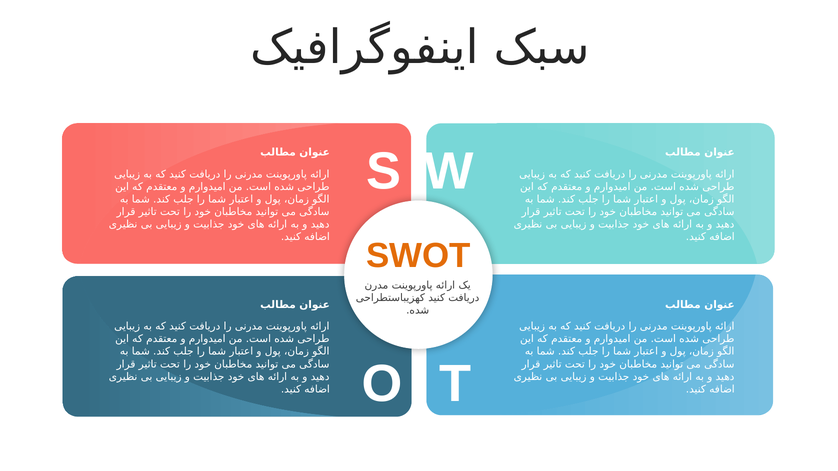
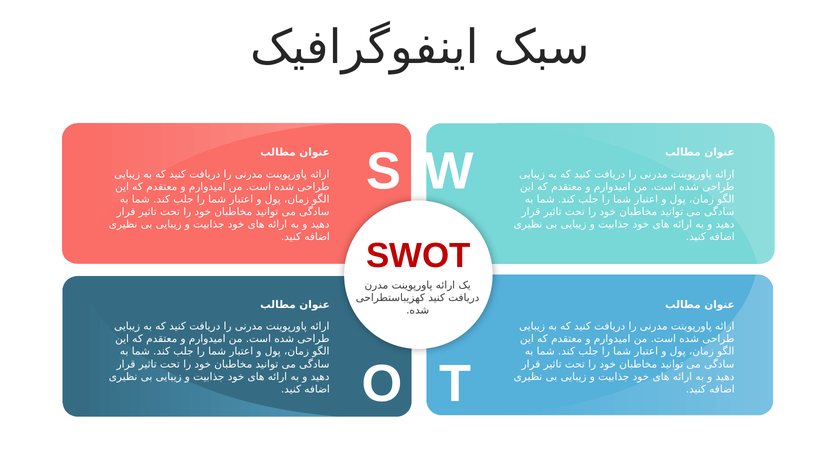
SWOT colour: orange -> red (418, 256)
